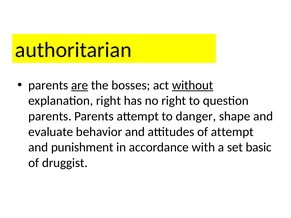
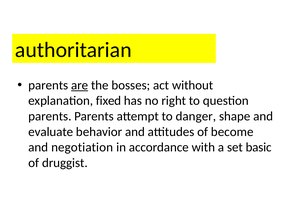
without underline: present -> none (193, 85)
explanation right: right -> fixed (109, 101)
of attempt: attempt -> become (232, 132)
punishment: punishment -> negotiation (82, 147)
